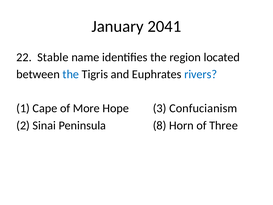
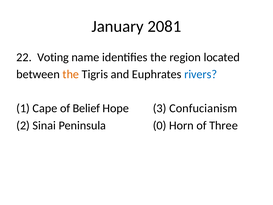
2041: 2041 -> 2081 (164, 26)
Stable: Stable -> Voting (53, 57)
the colour: blue -> orange (71, 74)
More: More -> Belief (86, 108)
8: 8 -> 0 (160, 125)
